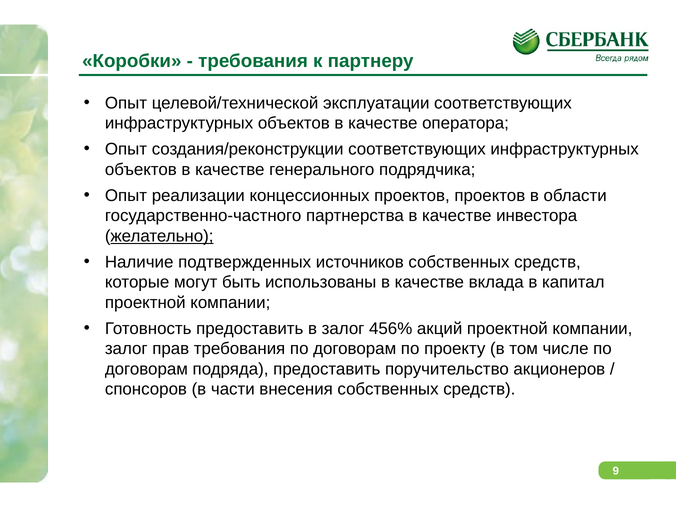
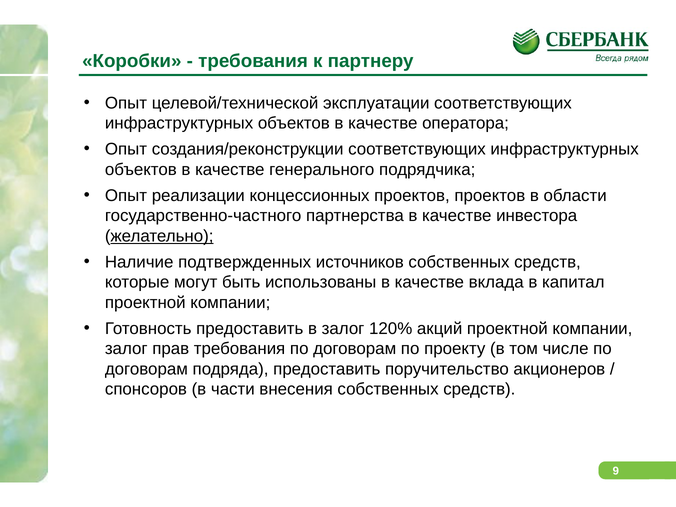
456%: 456% -> 120% (391, 328)
